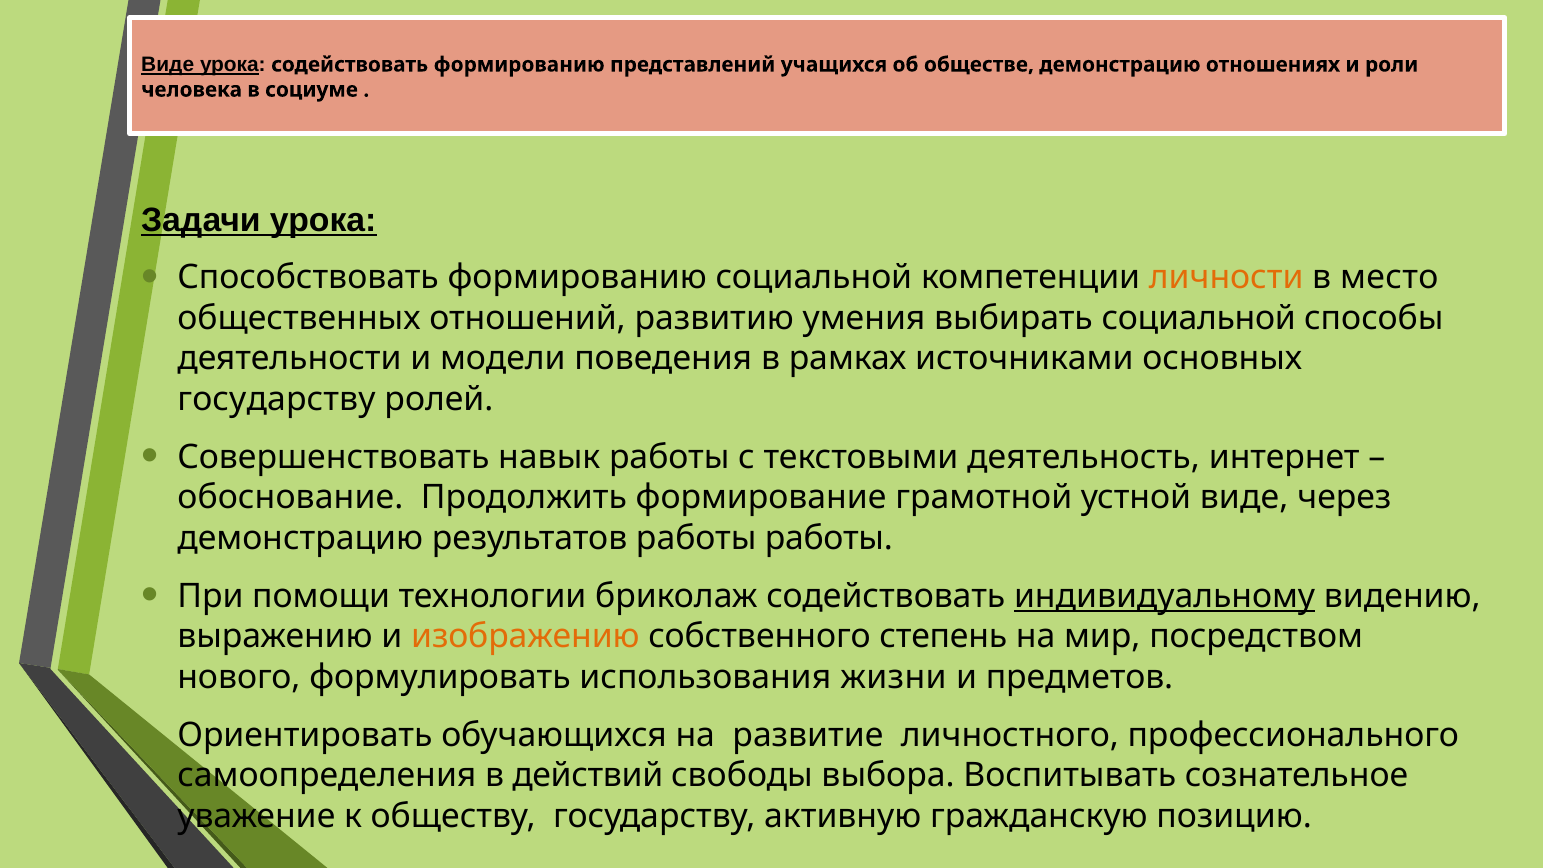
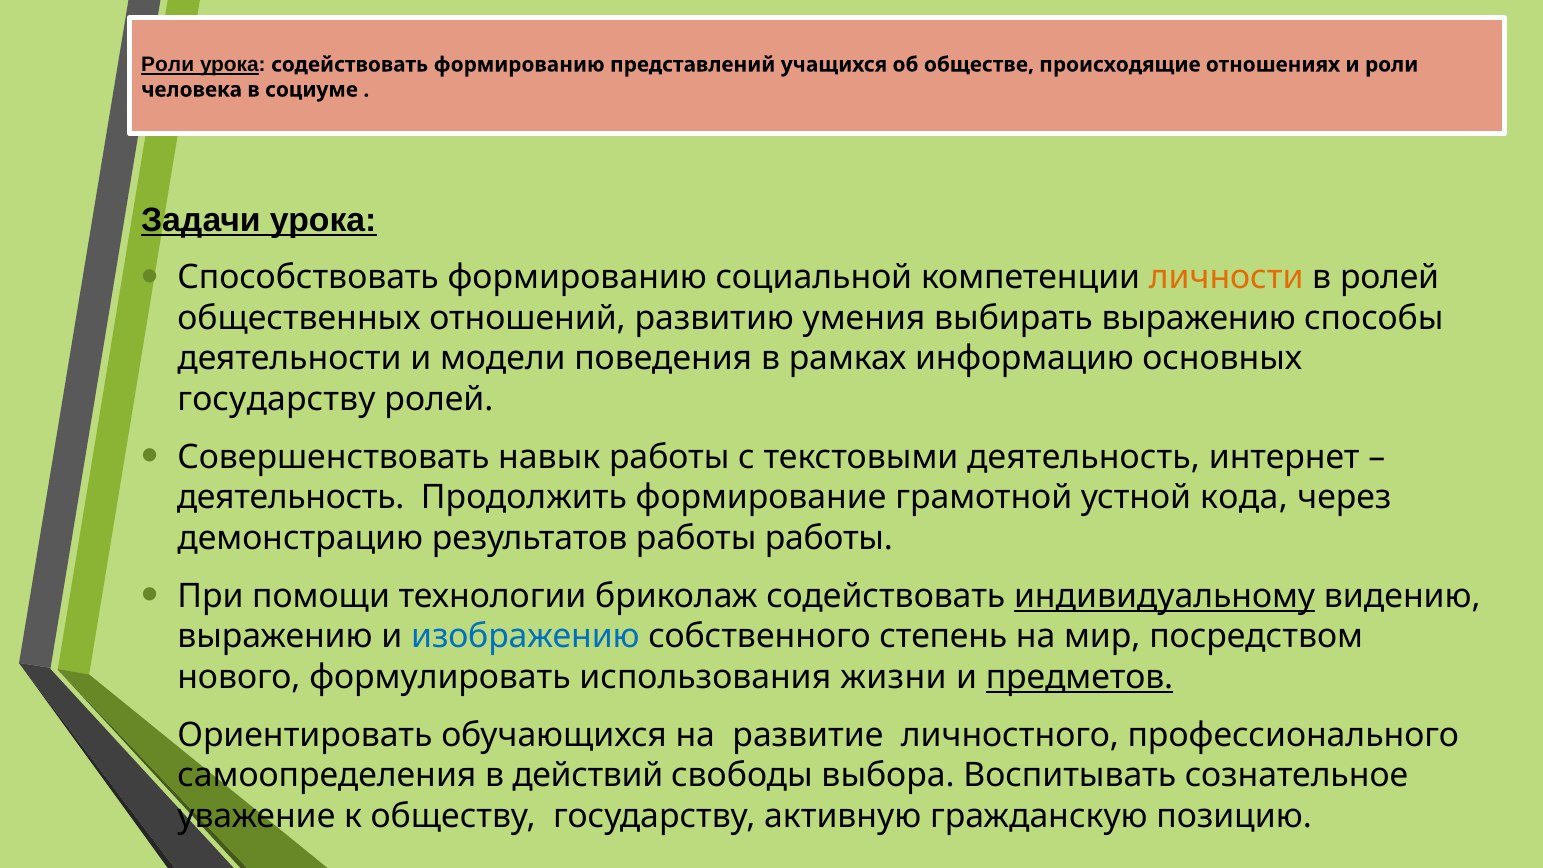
Виде: Виде -> Роли (168, 65)
обществе демонстрацию: демонстрацию -> происходящие (1120, 65)
в место: место -> ролей (1390, 278)
выбирать социальной: социальной -> выражению (1199, 318)
источниками: источниками -> информацию (1024, 359)
обоснование: обоснование -> деятельность (291, 498)
устной виде: виде -> кода (1244, 498)
изображению colour: orange -> blue (525, 637)
предметов underline: none -> present (1080, 677)
